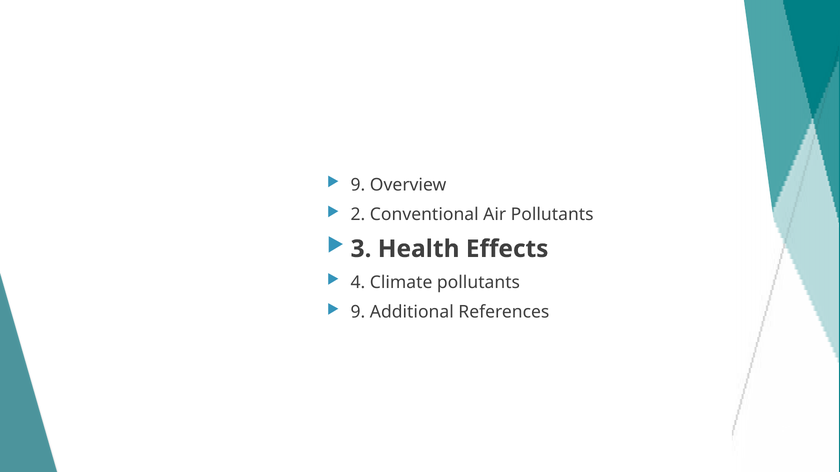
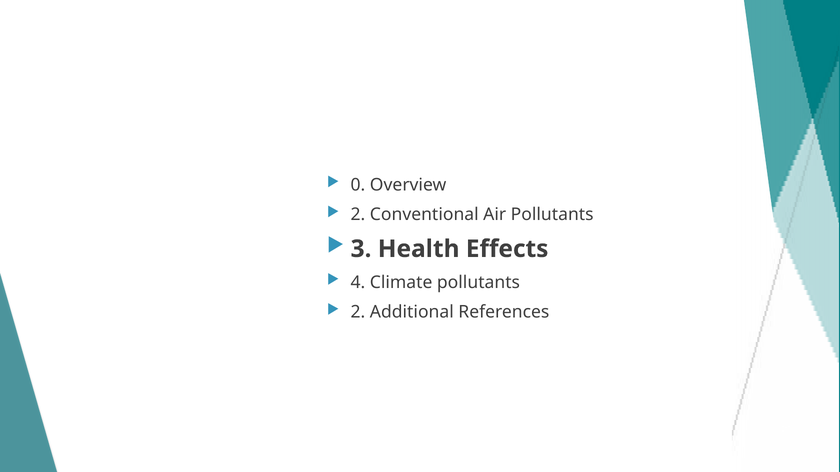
9: 9 -> 0 (358, 185)
9: 9 -> 2 (358, 312)
